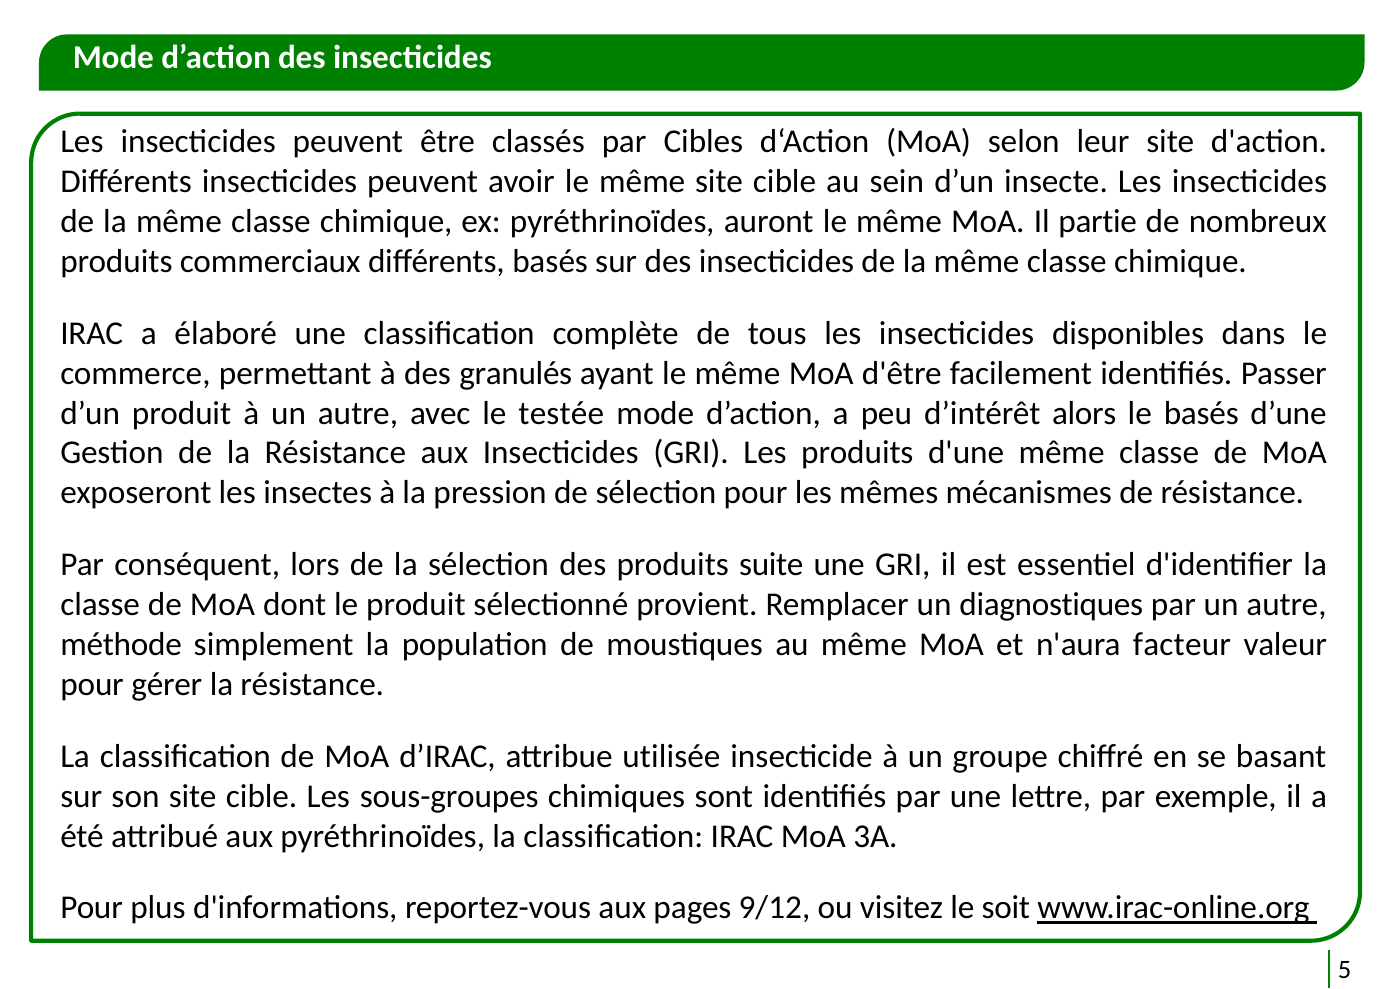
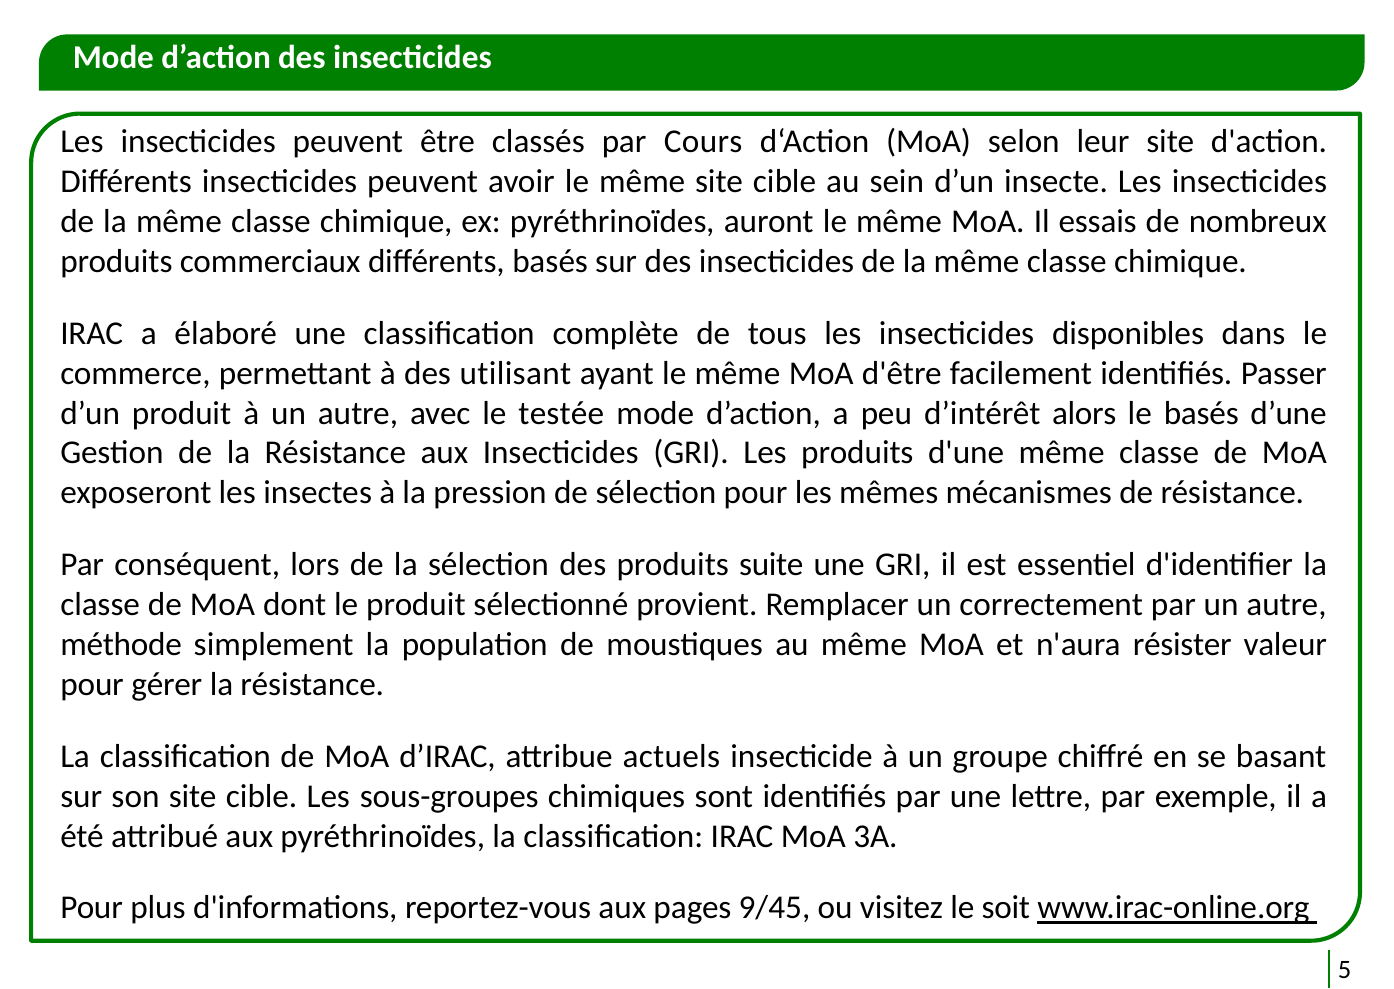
Cibles: Cibles -> Cours (703, 142)
partie: partie -> essais (1098, 221)
granulés: granulés -> utilisant (515, 373)
diagnostiques: diagnostiques -> correctement (1051, 605)
facteur: facteur -> résister (1182, 644)
utilisée: utilisée -> actuels (671, 756)
9/12: 9/12 -> 9/45 (774, 908)
